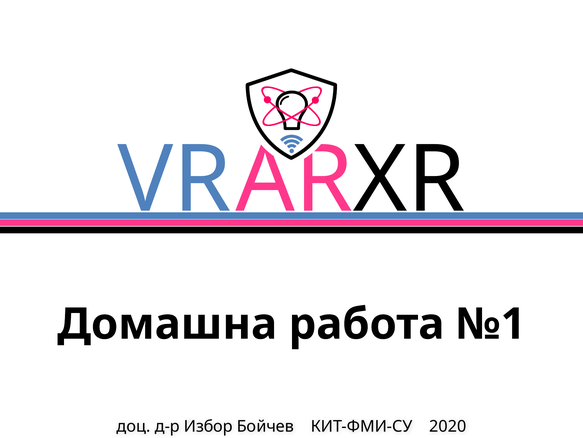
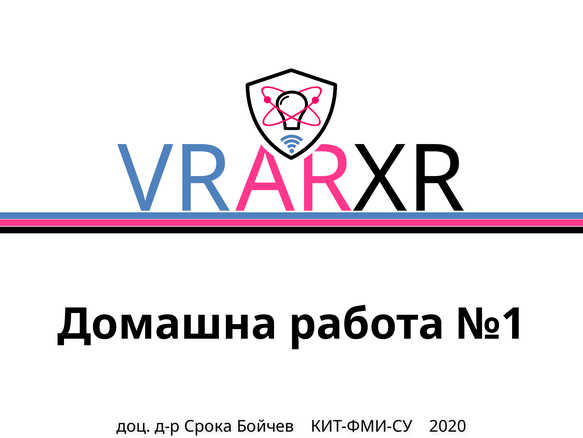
Избор: Избор -> Срока (208, 426)
